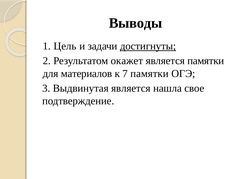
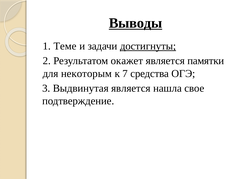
Выводы underline: none -> present (136, 23)
Цель: Цель -> Теме (65, 46)
материалов: материалов -> некоторым (86, 74)
7 памятки: памятки -> средства (150, 74)
